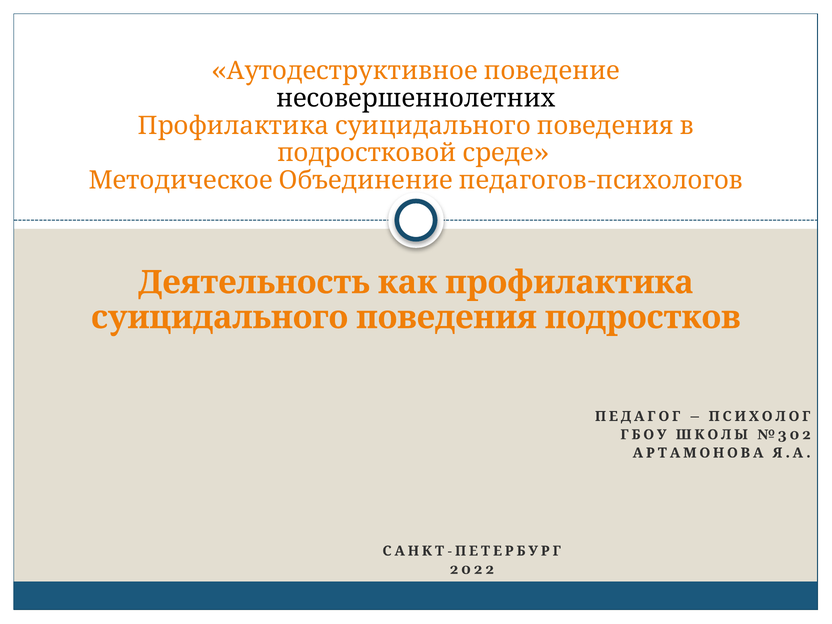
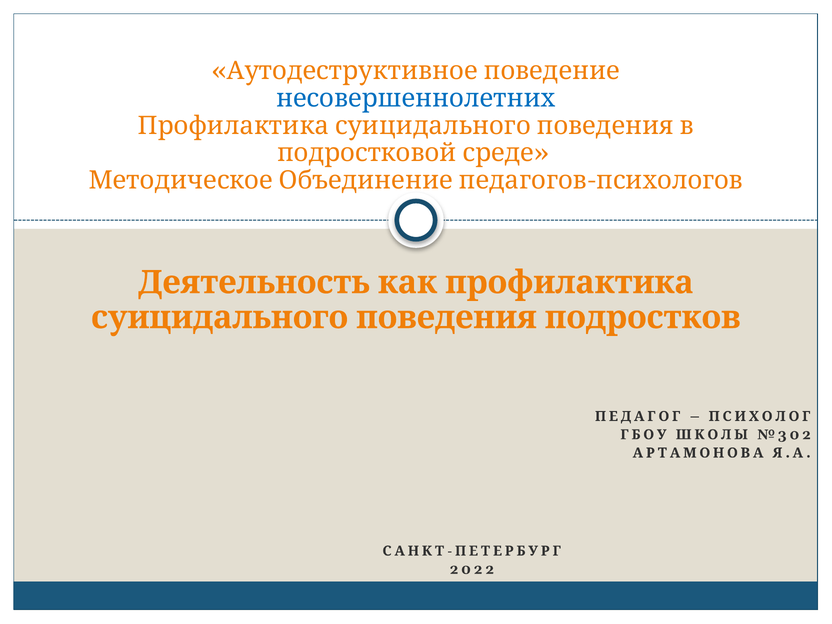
несовершеннолетних colour: black -> blue (416, 98)
